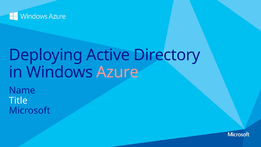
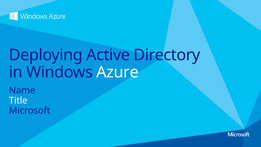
Azure colour: pink -> white (118, 72)
